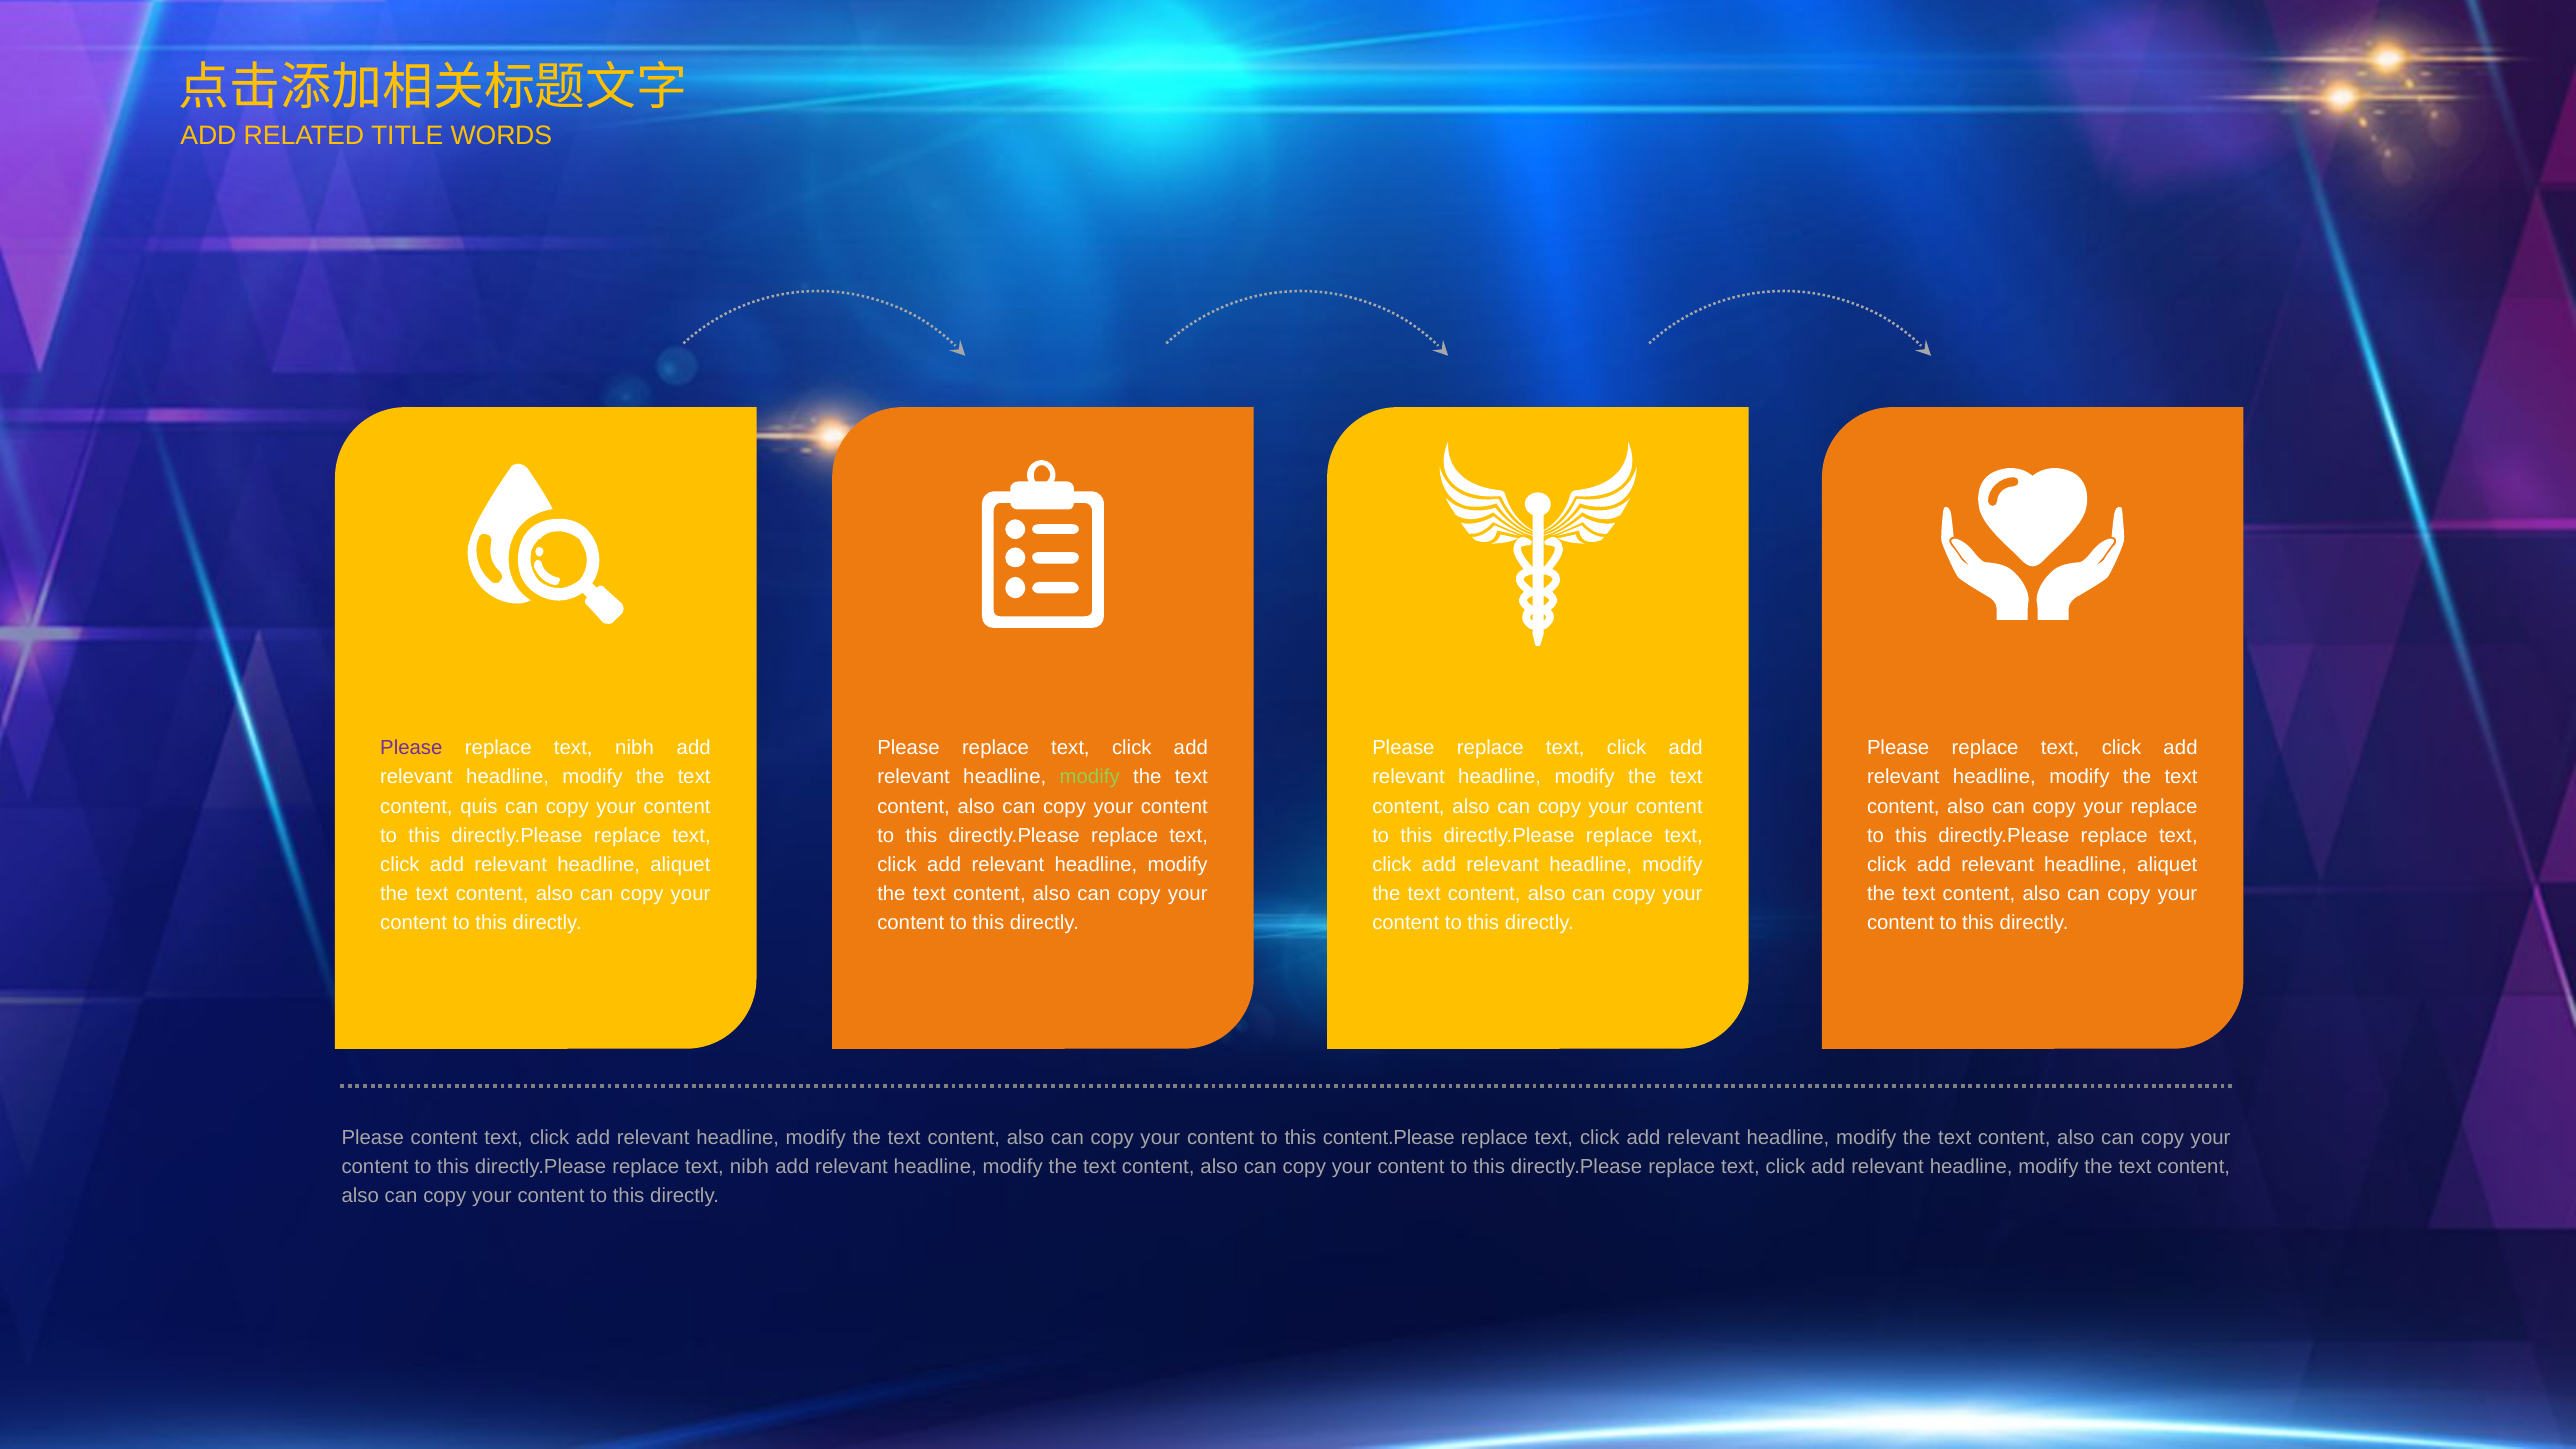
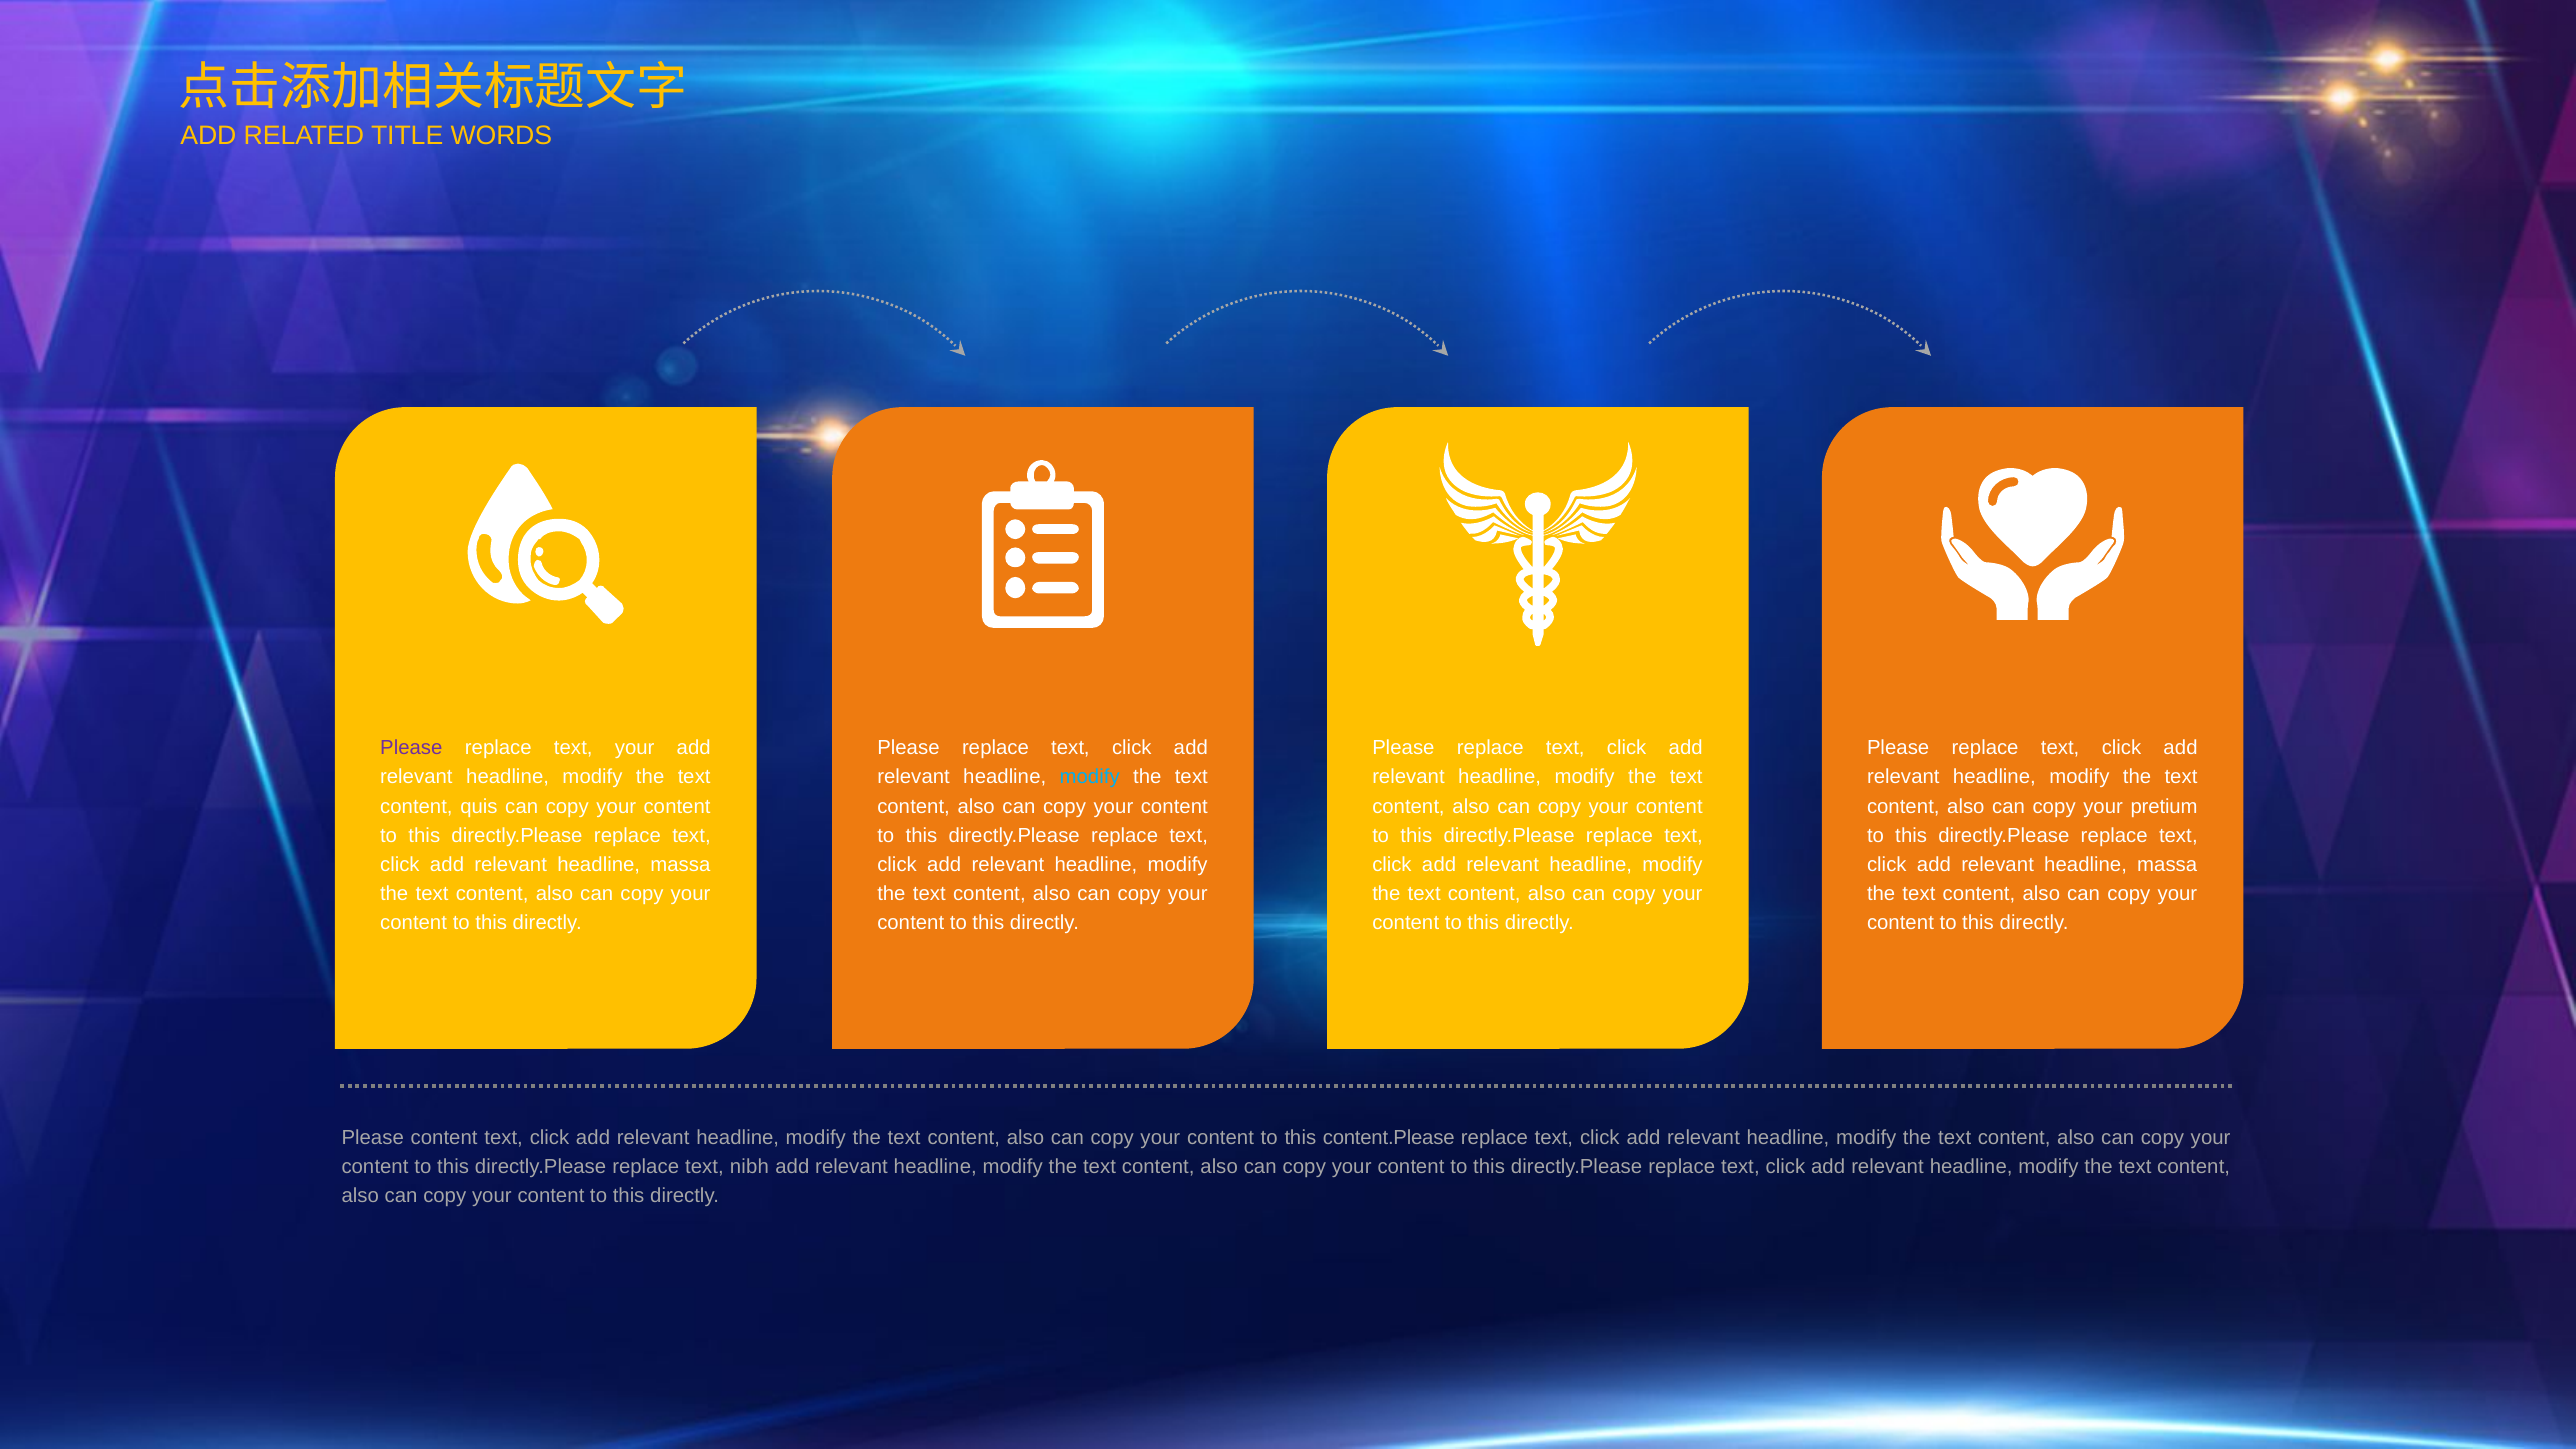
nibh: nibh -> your (635, 748)
modify colour: light green -> light blue (1090, 777)
your replace: replace -> pretium (2164, 806)
aliquet: aliquet -> massa (680, 865)
aliquet: aliquet -> massa (2167, 865)
